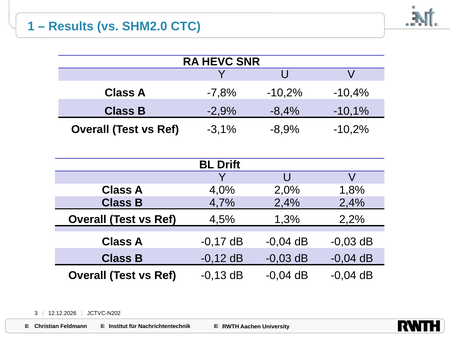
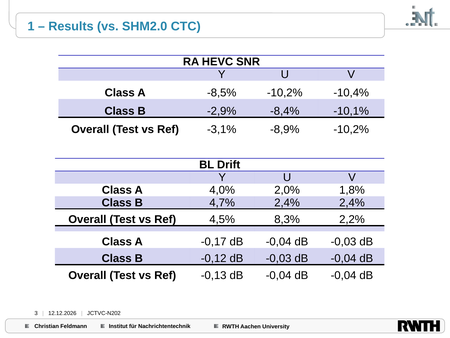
-7,8%: -7,8% -> -8,5% (222, 93)
1,3%: 1,3% -> 8,3% (287, 219)
